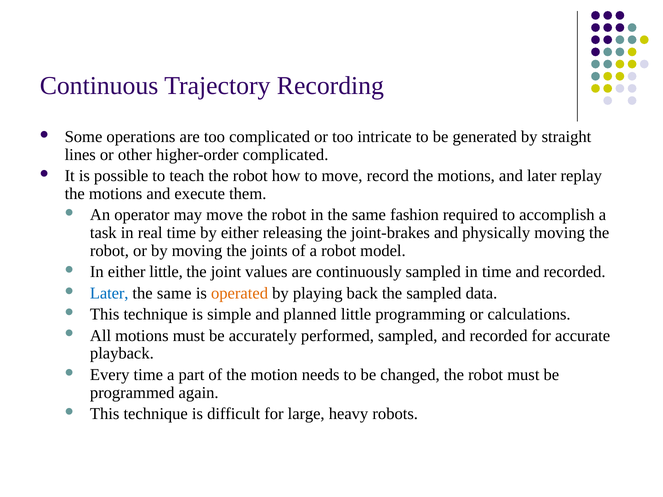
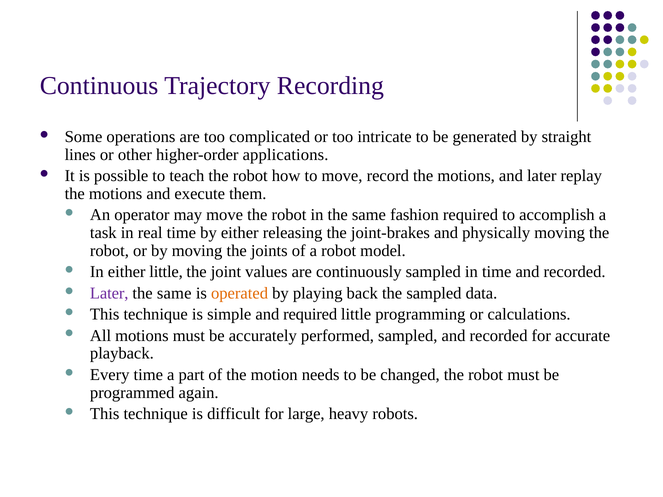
higher-order complicated: complicated -> applications (286, 155)
Later colour: blue -> purple (109, 293)
and planned: planned -> required (310, 315)
